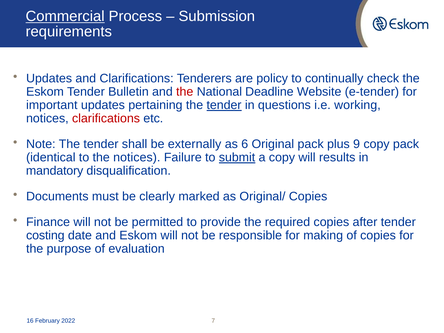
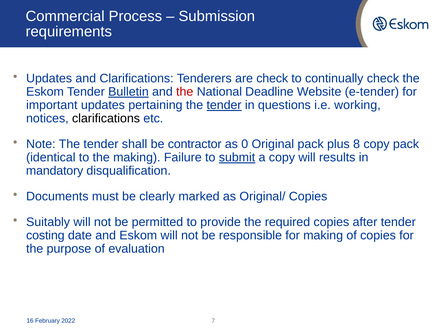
Commercial underline: present -> none (65, 16)
are policy: policy -> check (272, 79)
Bulletin underline: none -> present (128, 92)
clarifications colour: red -> black (106, 119)
externally: externally -> contractor (195, 144)
6: 6 -> 0 (245, 144)
9: 9 -> 8 (357, 144)
the notices: notices -> making (137, 158)
Finance: Finance -> Suitably (48, 222)
